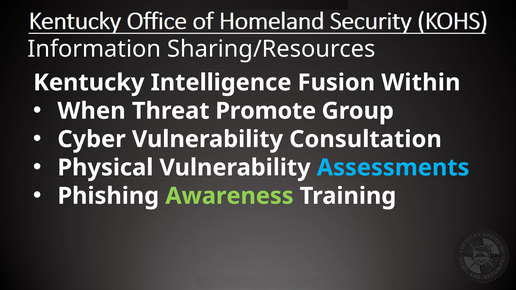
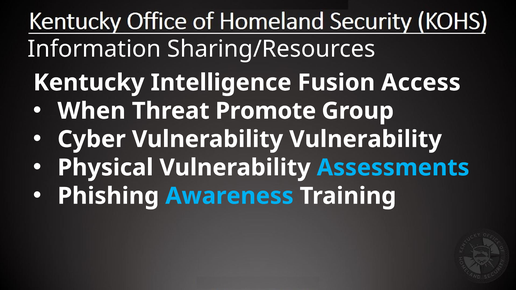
Within: Within -> Access (421, 83)
Vulnerability Consultation: Consultation -> Vulnerability (366, 139)
Awareness colour: light green -> light blue (229, 196)
